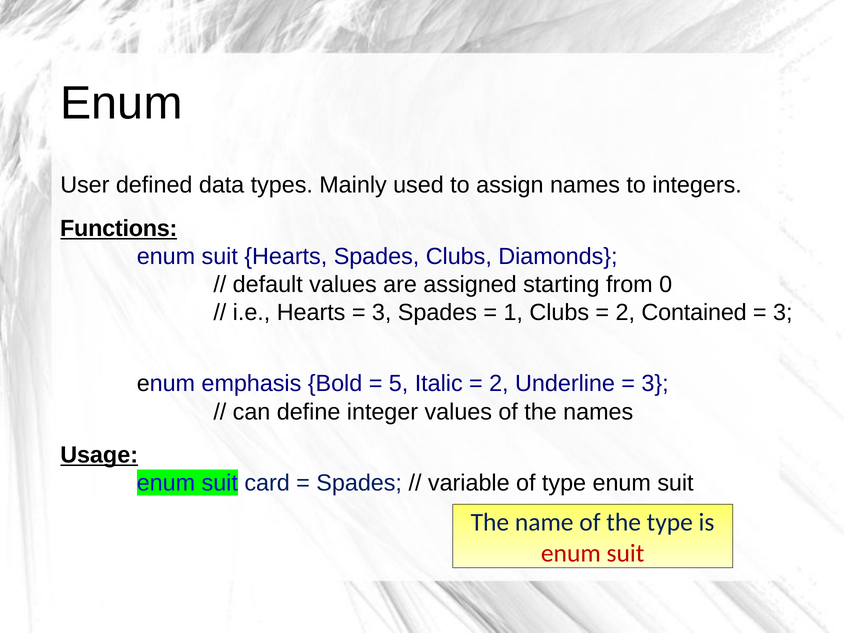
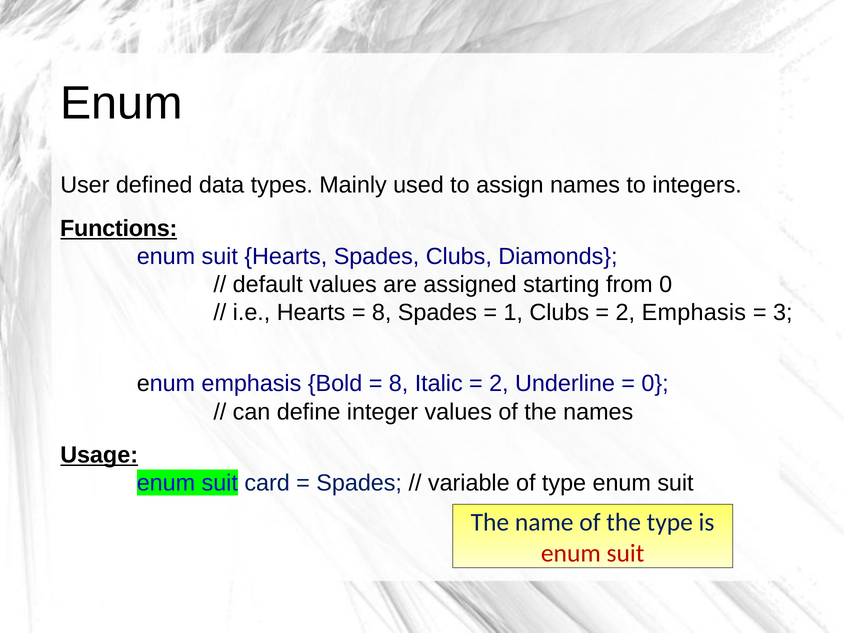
3: 3 -> 8 (382, 313)
2 Contained: Contained -> Emphasis (694, 313)
5: 5 -> 8 (399, 384)
3: 3 -> 0 (655, 384)
